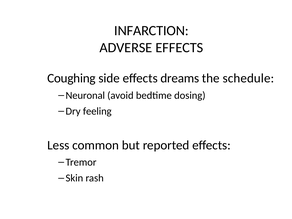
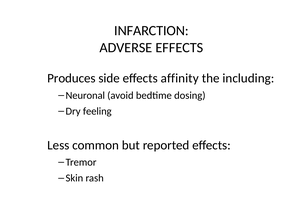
Coughing: Coughing -> Produces (71, 78)
dreams: dreams -> affinity (180, 78)
schedule: schedule -> including (248, 78)
